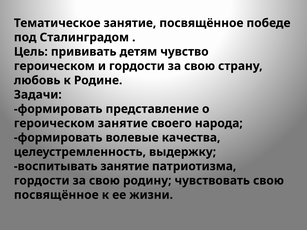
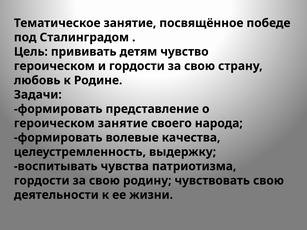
воспитывать занятие: занятие -> чувства (125, 166)
посвящённое: посвящённое -> деятельности (56, 195)
